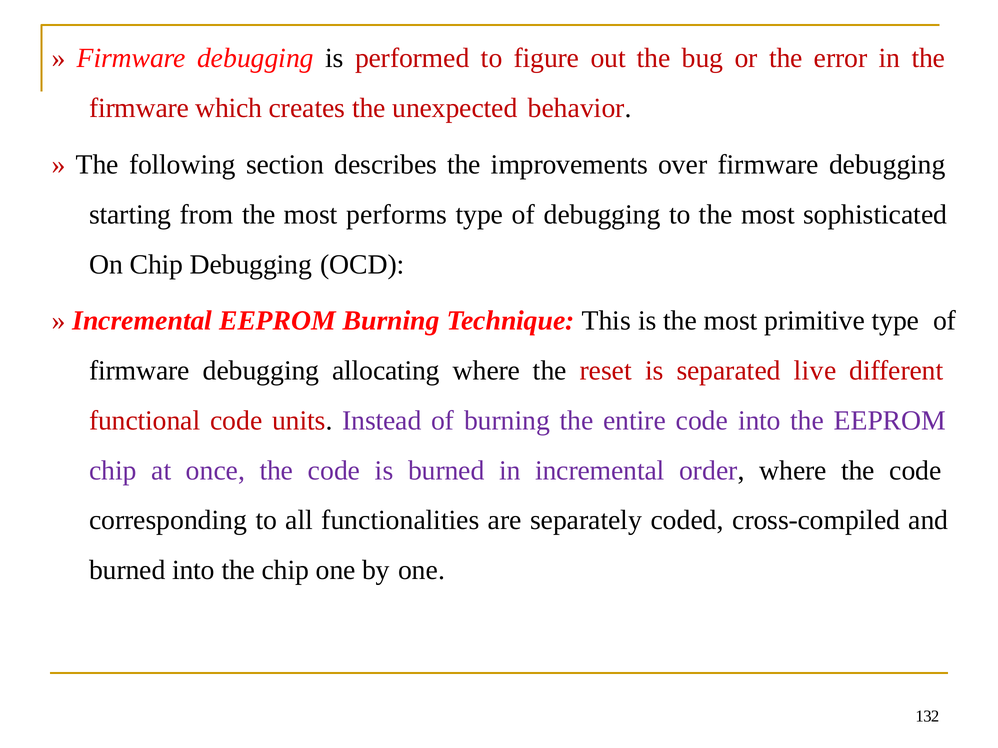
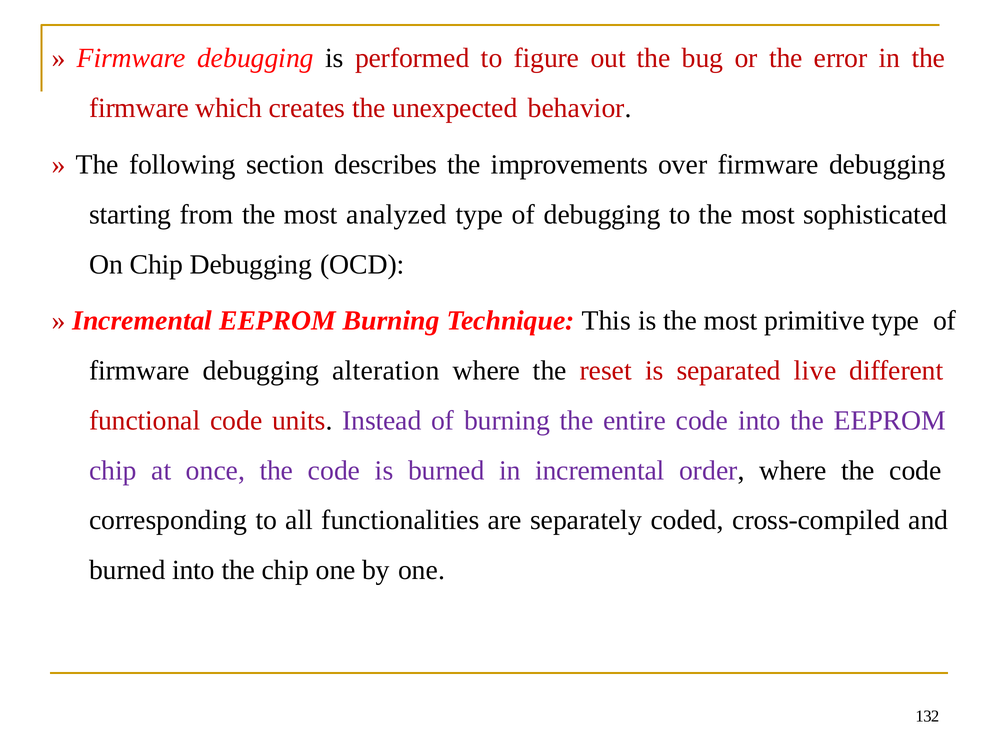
performs: performs -> analyzed (397, 215)
allocating: allocating -> alteration (386, 371)
